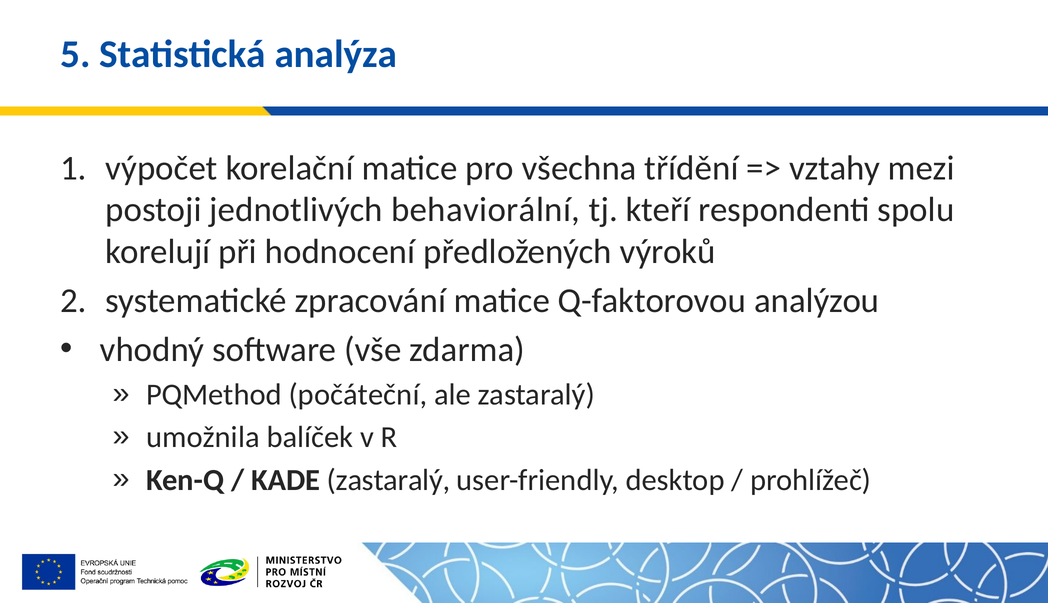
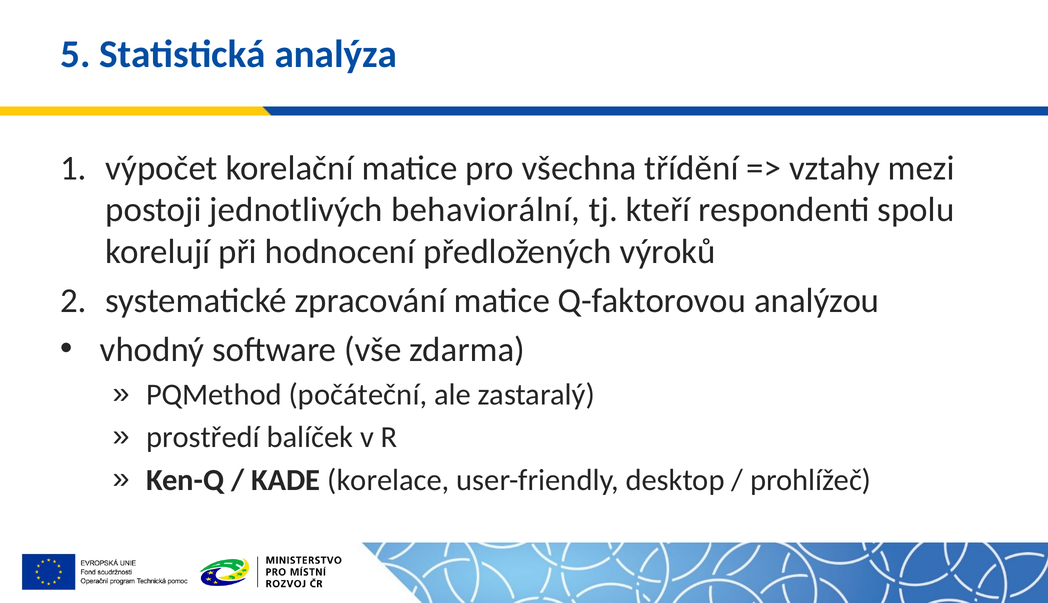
umožnila: umožnila -> prostředí (203, 438)
KADE zastaralý: zastaralý -> korelace (388, 481)
